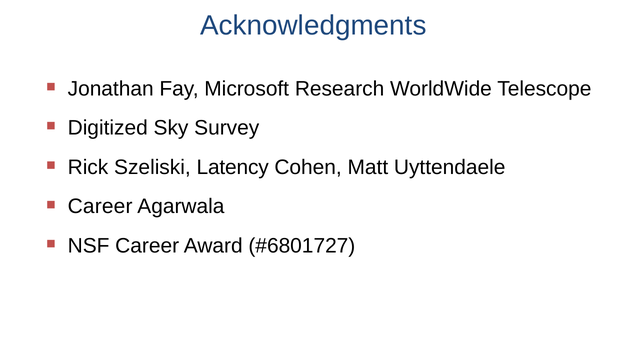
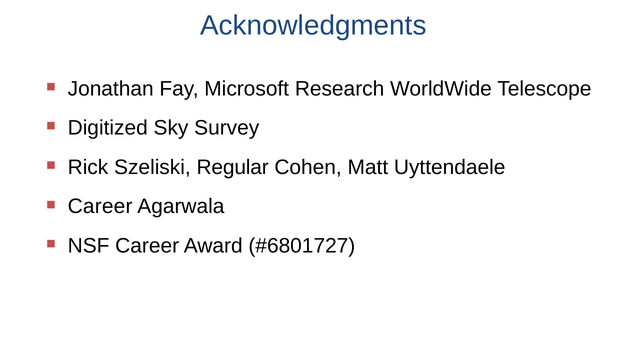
Latency: Latency -> Regular (233, 167)
